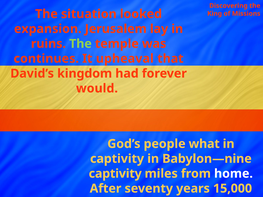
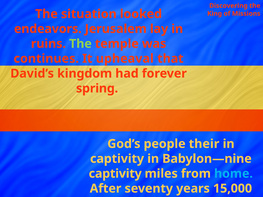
expansion: expansion -> endeavors (48, 29)
would: would -> spring (97, 88)
what: what -> their (204, 144)
home colour: white -> light blue (233, 174)
